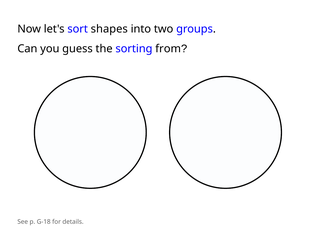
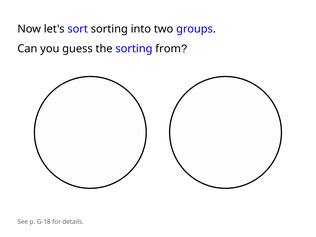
sort shapes: shapes -> sorting (109, 29)
